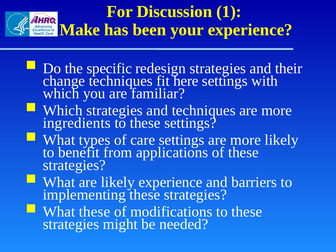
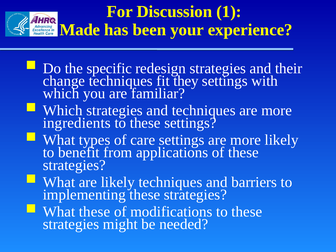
Make: Make -> Made (80, 30)
here: here -> they (186, 81)
likely experience: experience -> techniques (170, 182)
